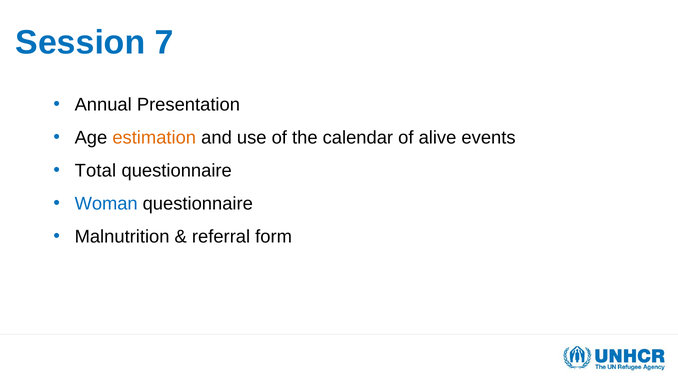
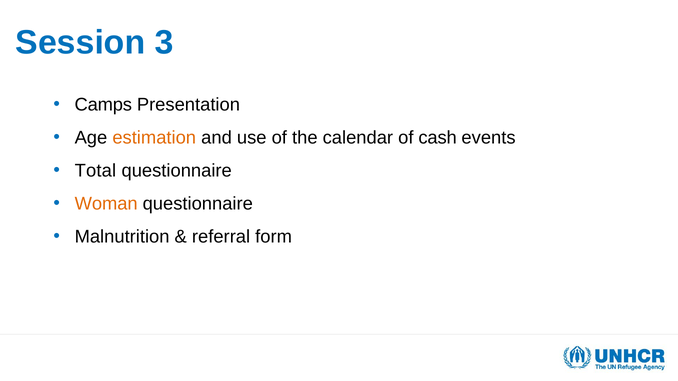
7: 7 -> 3 (164, 42)
Annual: Annual -> Camps (103, 105)
alive: alive -> cash (438, 138)
Woman colour: blue -> orange (106, 204)
